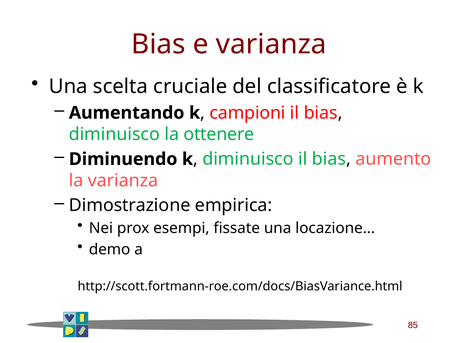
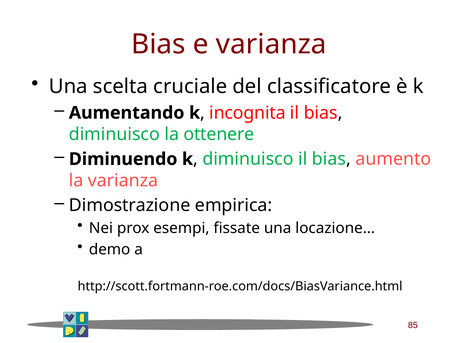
campioni: campioni -> incognita (248, 113)
